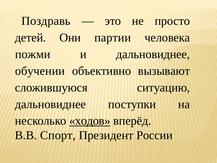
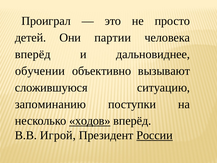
Поздравь: Поздравь -> Проиграл (46, 21)
пожми: пожми -> вперёд (33, 54)
дальновиднее: дальновиднее -> запоминанию (50, 104)
Спорт: Спорт -> Игрой (58, 135)
России underline: none -> present (155, 135)
